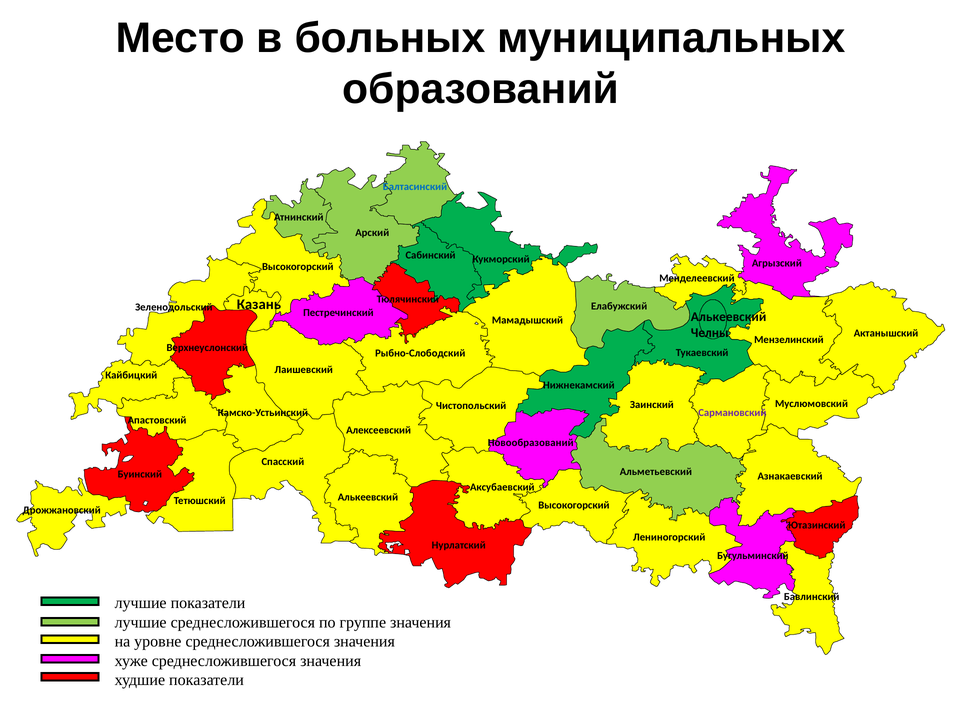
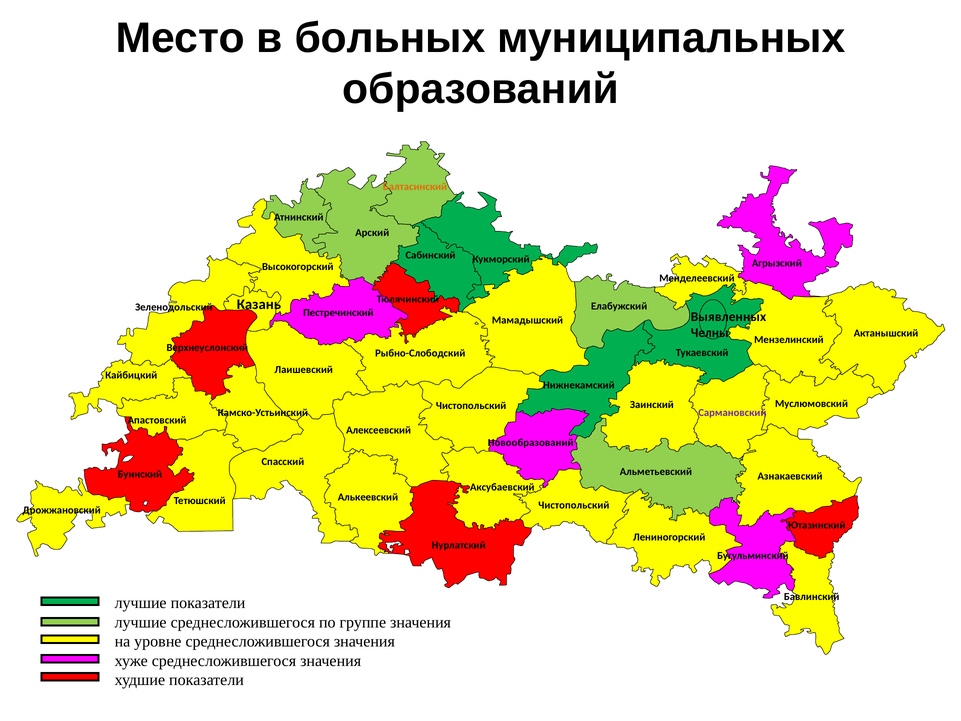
Балтасинский colour: blue -> orange (415, 187)
Алькеевский: Алькеевский -> Выявленных (729, 317)
Высокогорский: Высокогорский -> Чистопольский (574, 505)
